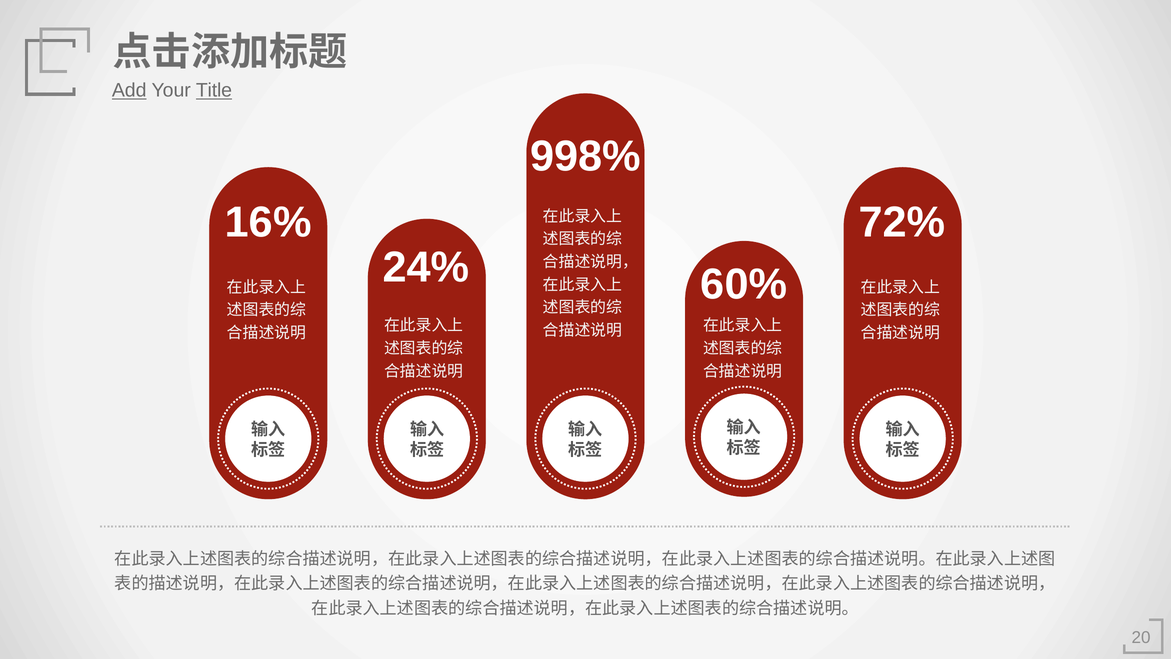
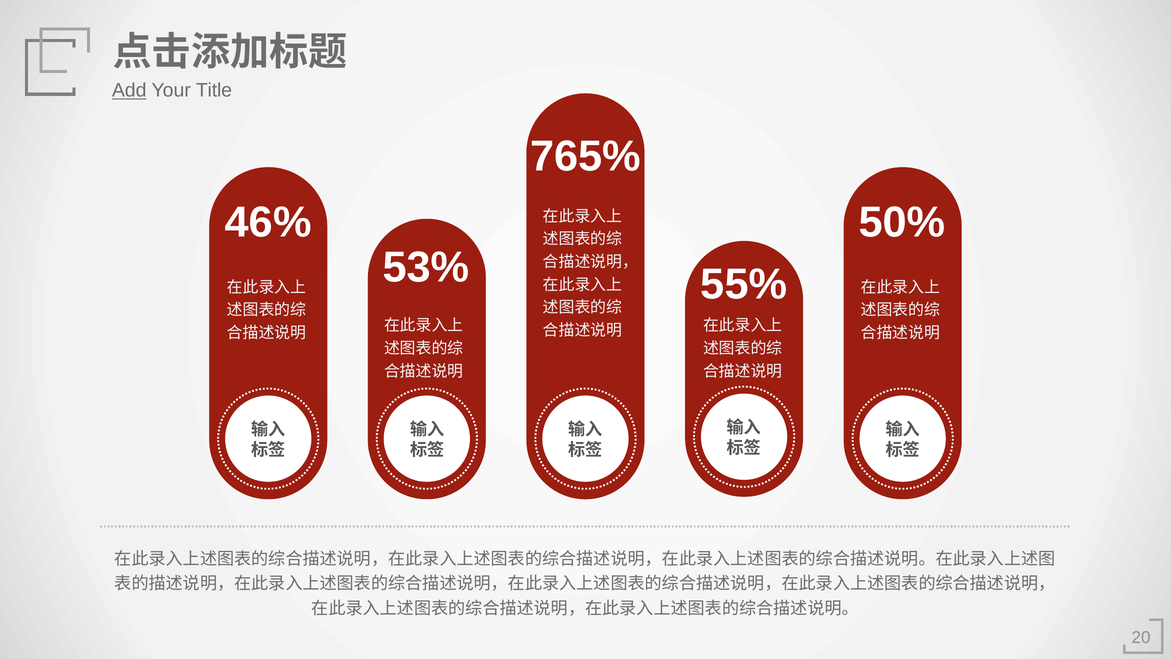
Title underline: present -> none (214, 90)
998%: 998% -> 765% (586, 156)
16%: 16% -> 46% (268, 223)
72%: 72% -> 50% (902, 223)
24%: 24% -> 53% (426, 267)
60%: 60% -> 55% (744, 284)
